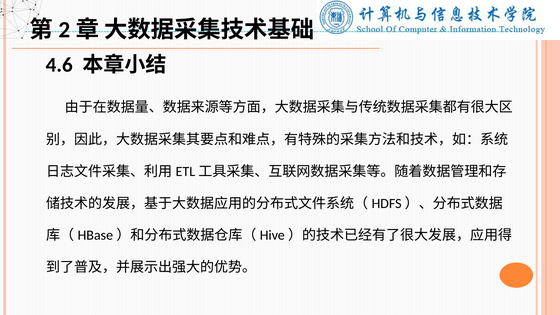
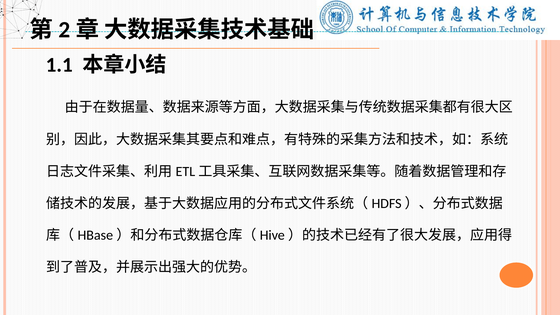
4.6: 4.6 -> 1.1 (59, 65)
